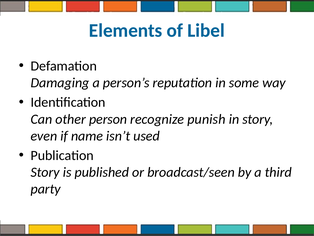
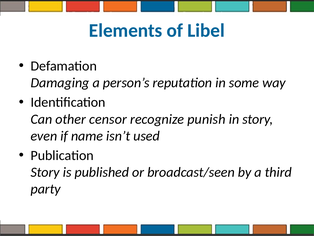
person: person -> censor (108, 119)
